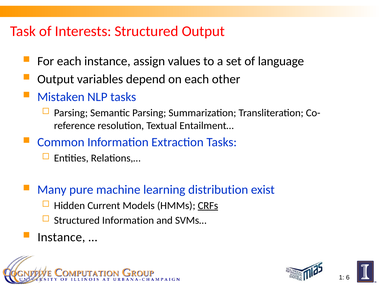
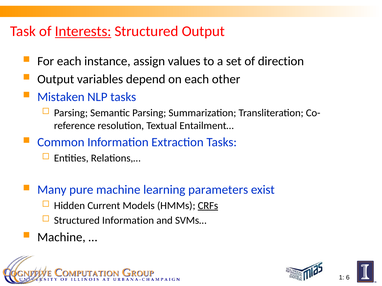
Interests underline: none -> present (83, 31)
language: language -> direction (281, 61)
distribution: distribution -> parameters (218, 190)
Instance: Instance -> Machine (61, 238)
